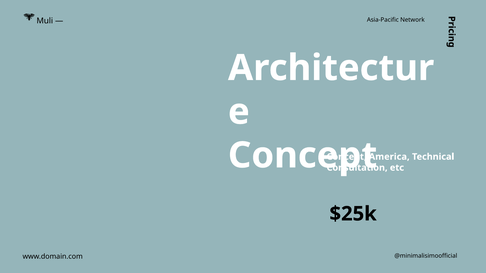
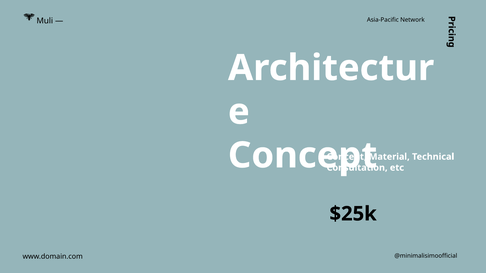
America: America -> Material (389, 157)
